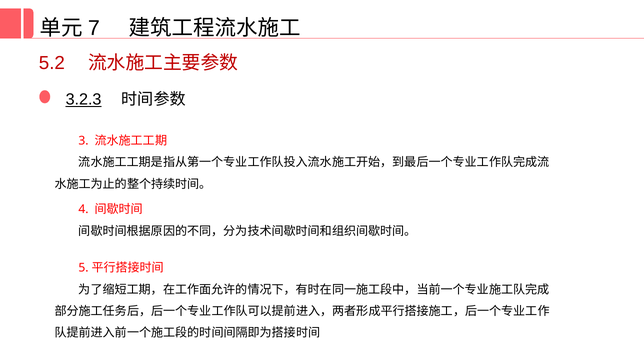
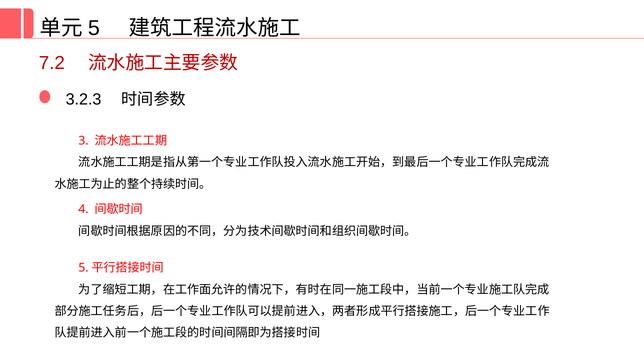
7: 7 -> 5 (94, 28)
5.2: 5.2 -> 7.2 (52, 63)
3.2.3 underline: present -> none (84, 100)
